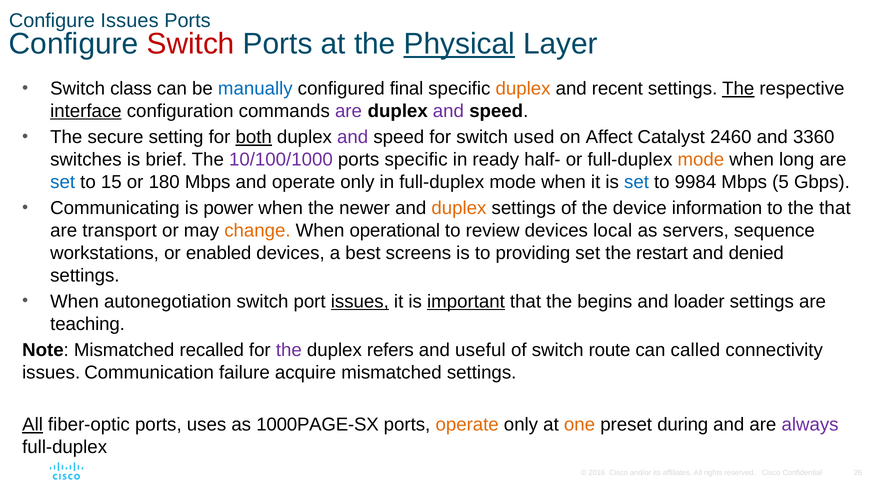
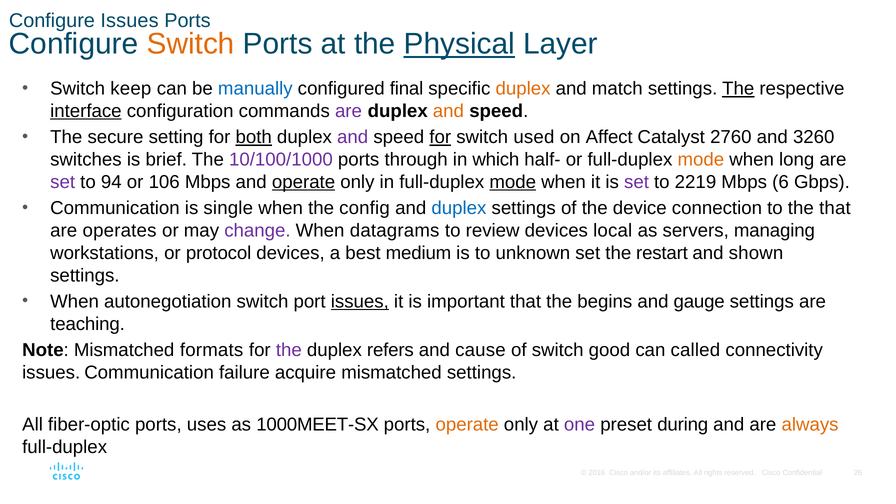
Switch colour: red -> orange (191, 44)
class: class -> keep (131, 89)
recent: recent -> match (617, 89)
and colour: purple -> orange (448, 111)
for underline: none -> present (440, 137)
2460: 2460 -> 2760 (731, 137)
3360: 3360 -> 3260 (814, 137)
ports specific: specific -> through (416, 160)
ready: ready -> which (496, 160)
set colour: blue -> purple (63, 182)
15: 15 -> 94 (111, 182)
180: 180 -> 106 (164, 182)
operate underline: none -> present (304, 182)
mode underline: none -> present (513, 182)
set colour: blue -> purple (636, 182)
9984: 9984 -> 2219 (695, 182)
5: 5 -> 6 (781, 182)
Communicating: Communicating -> Communication (115, 208)
power: power -> single (228, 208)
newer: newer -> config (364, 208)
duplex colour: orange -> blue (459, 208)
information: information -> connection (717, 208)
transport: transport -> operates (120, 231)
change colour: orange -> purple (257, 231)
operational: operational -> datagrams (395, 231)
sequence: sequence -> managing (774, 231)
enabled: enabled -> protocol (219, 253)
screens: screens -> medium (418, 253)
providing: providing -> unknown (533, 253)
denied: denied -> shown (756, 253)
important underline: present -> none (466, 302)
loader: loader -> gauge (699, 302)
recalled: recalled -> formats (212, 350)
useful: useful -> cause (480, 350)
route: route -> good (609, 350)
All underline: present -> none (33, 425)
1000PAGE-SX: 1000PAGE-SX -> 1000MEET-SX (317, 425)
one colour: orange -> purple (579, 425)
always colour: purple -> orange (810, 425)
